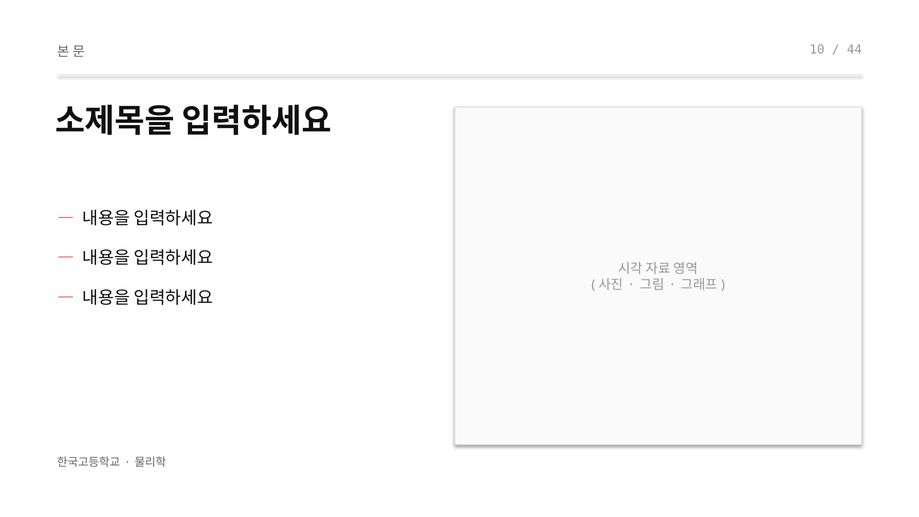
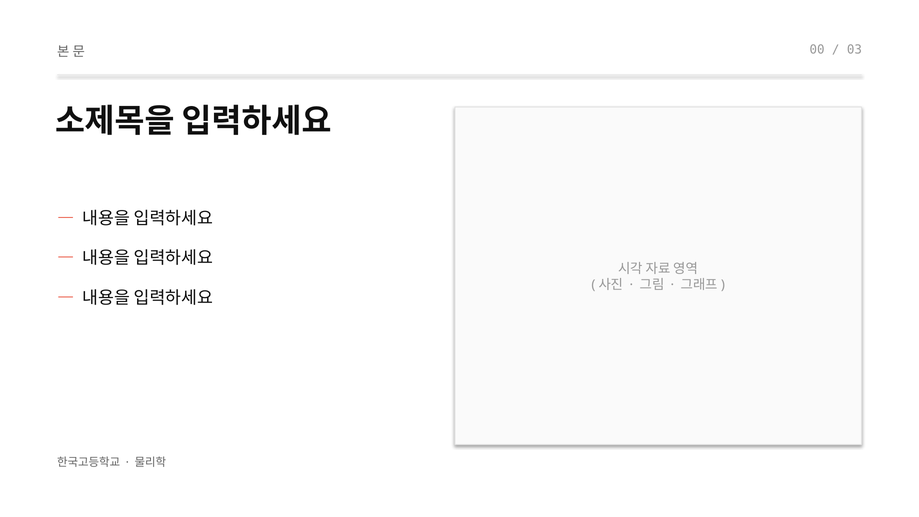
10: 10 -> 00 (817, 50)
44: 44 -> 03 (854, 50)
